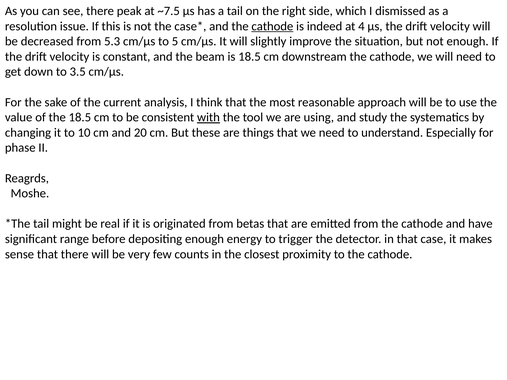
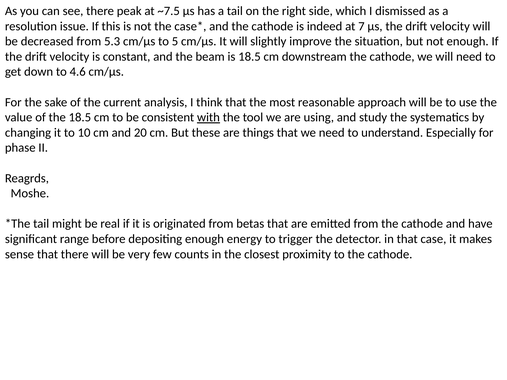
cathode underline: present -> none (272, 26)
4: 4 -> 7 (361, 26)
3.5: 3.5 -> 4.6 (78, 72)
